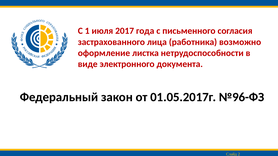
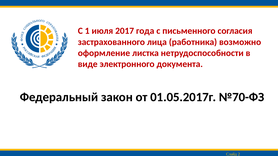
№96-ФЗ: №96-ФЗ -> №70-ФЗ (242, 97)
